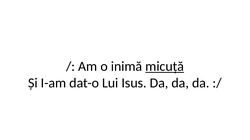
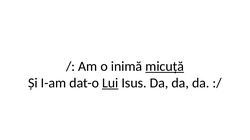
Lui underline: none -> present (110, 83)
